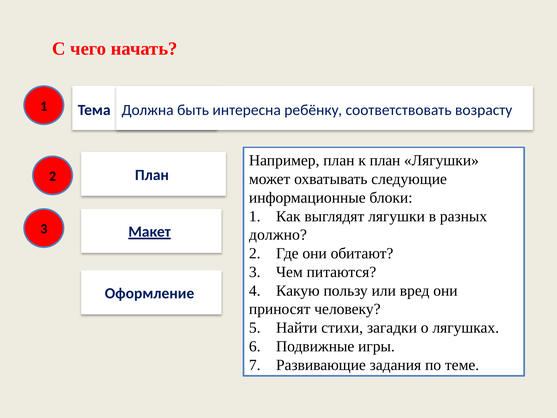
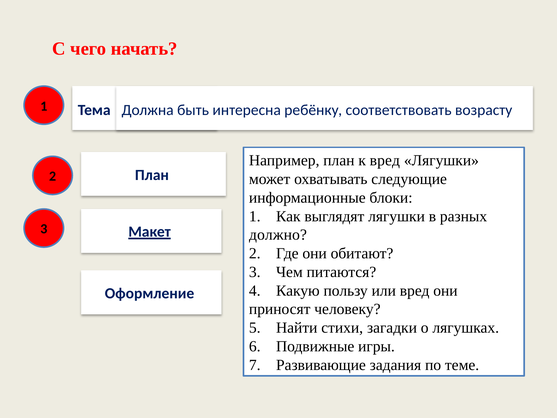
к план: план -> вред (385, 160)
